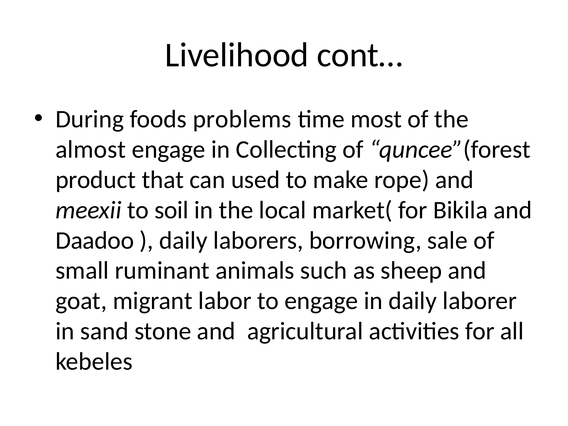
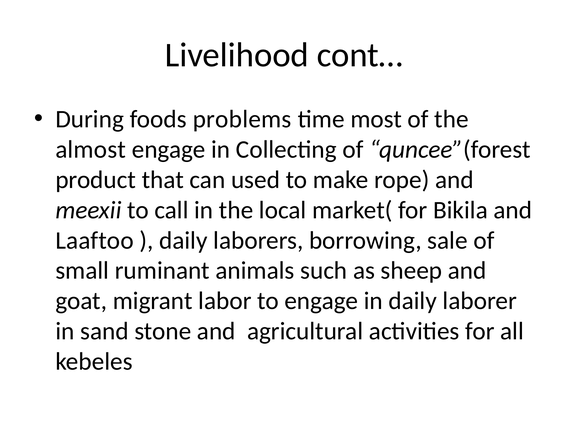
soil: soil -> call (171, 210)
Daadoo: Daadoo -> Laaftoo (95, 240)
